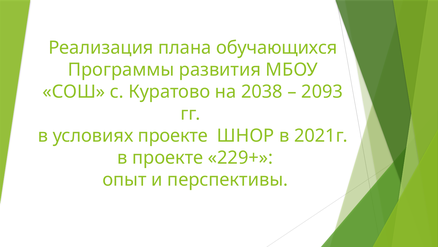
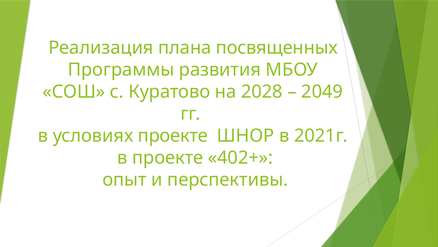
обучающихся: обучающихся -> посвященных (277, 48)
2038: 2038 -> 2028 (262, 92)
2093: 2093 -> 2049 (322, 92)
229+: 229+ -> 402+ (241, 157)
